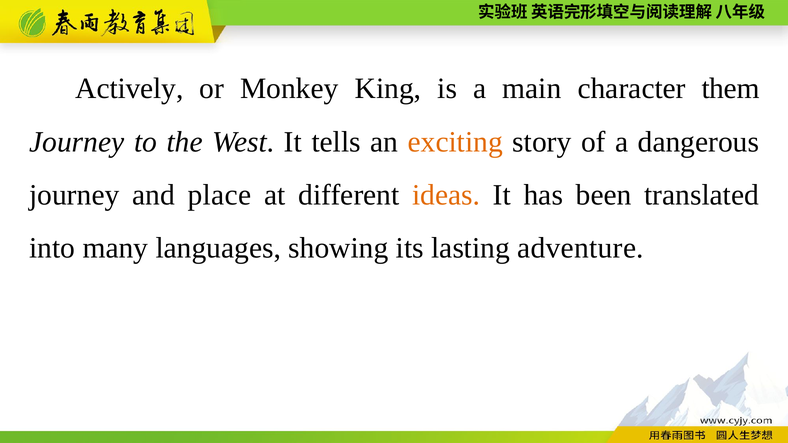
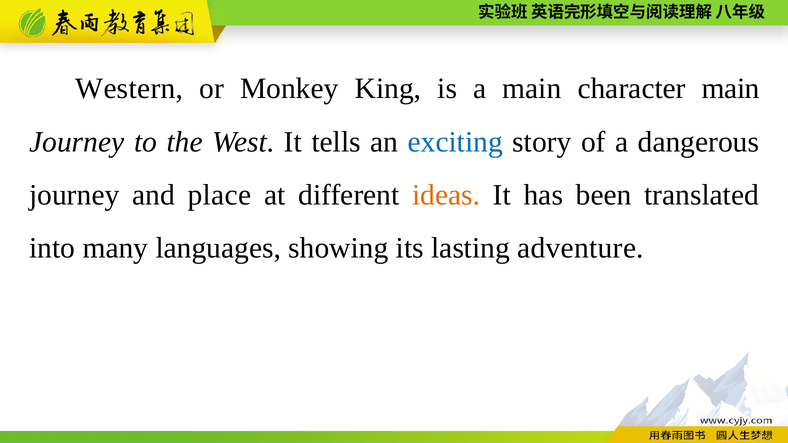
Actively: Actively -> Western (129, 89)
character them: them -> main (731, 89)
exciting colour: orange -> blue (455, 142)
